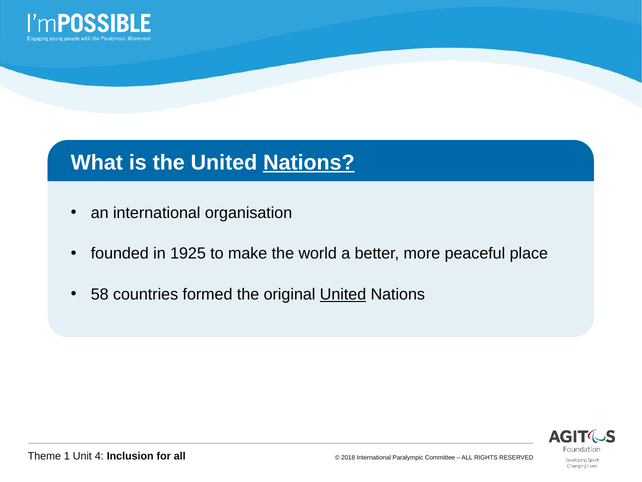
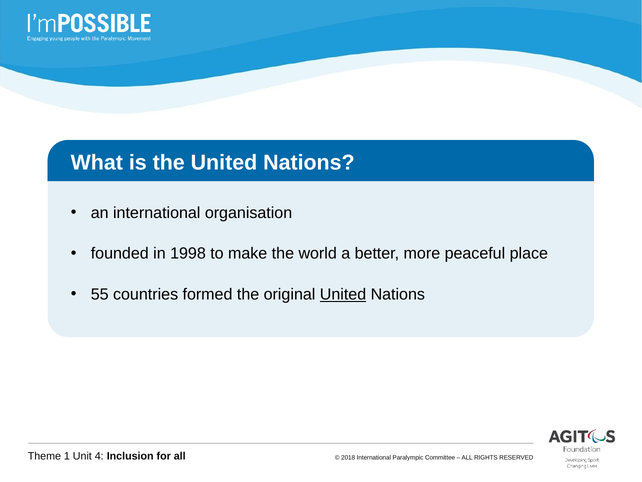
Nations underline: present -> none (309, 162)
1925: 1925 -> 1998 (188, 253)
58: 58 -> 55 (100, 294)
